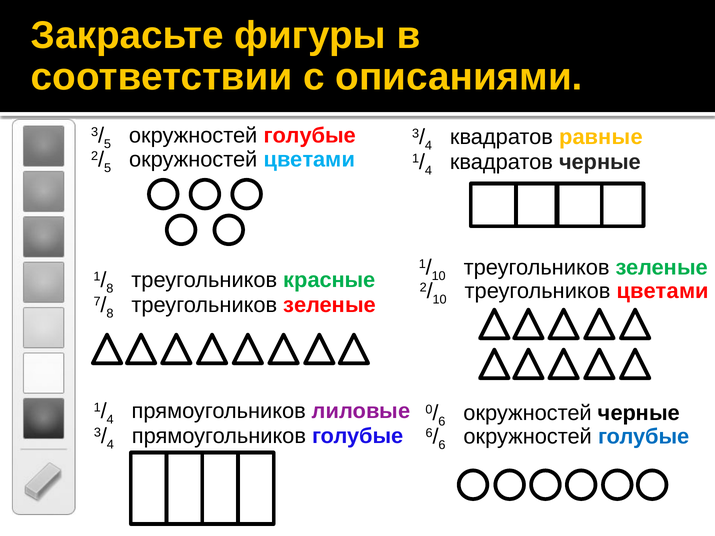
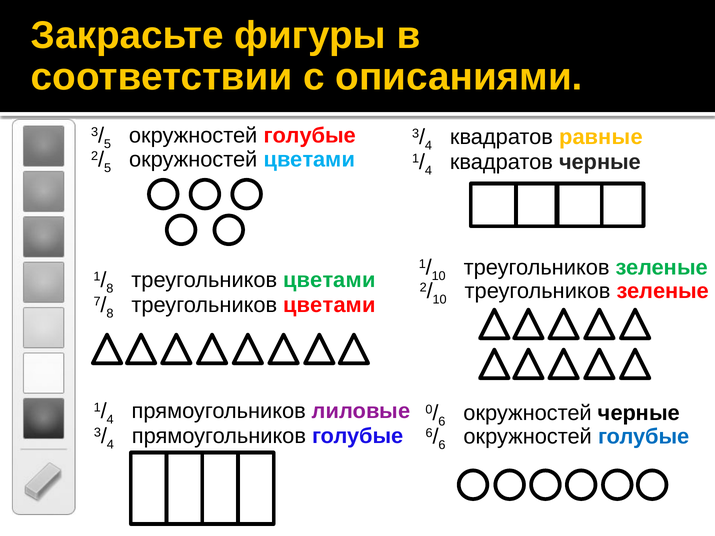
красные: красные -> цветами (329, 280)
цветами: цветами -> зеленые (663, 291)
зеленые: зеленые -> цветами (329, 305)
